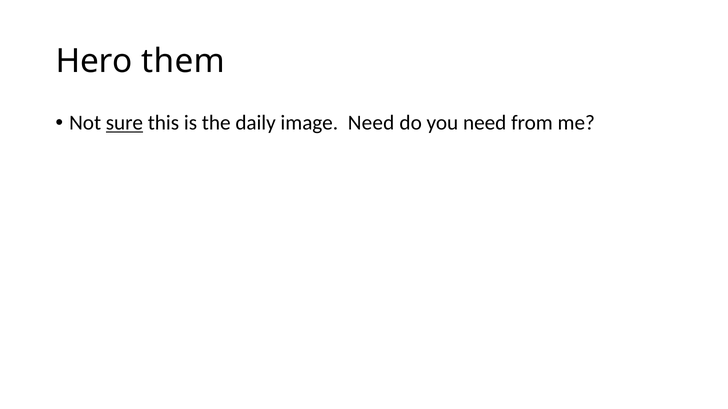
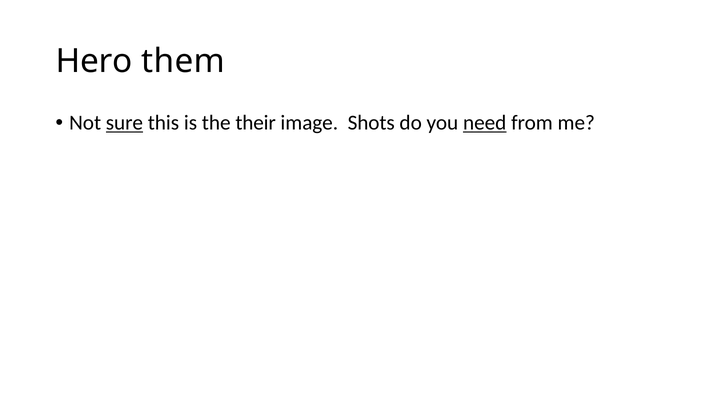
daily: daily -> their (256, 123)
image Need: Need -> Shots (371, 123)
need underline: none -> present (485, 123)
